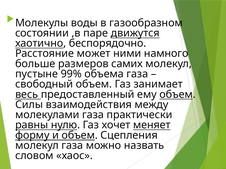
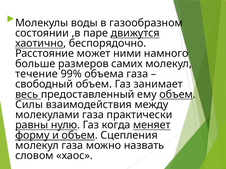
пустыне: пустыне -> течение (36, 74)
хочет: хочет -> когда (116, 125)
